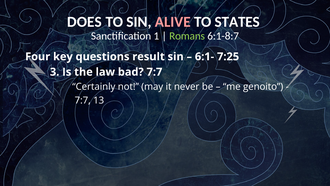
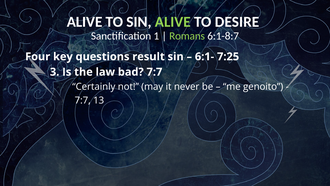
DOES: DOES -> ALIVE (85, 22)
ALIVE colour: pink -> light green (173, 22)
STATES: STATES -> DESIRE (237, 22)
